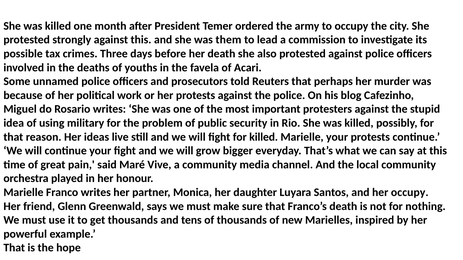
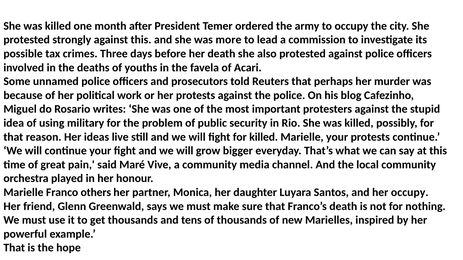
them: them -> more (228, 40)
Franco writes: writes -> others (96, 193)
